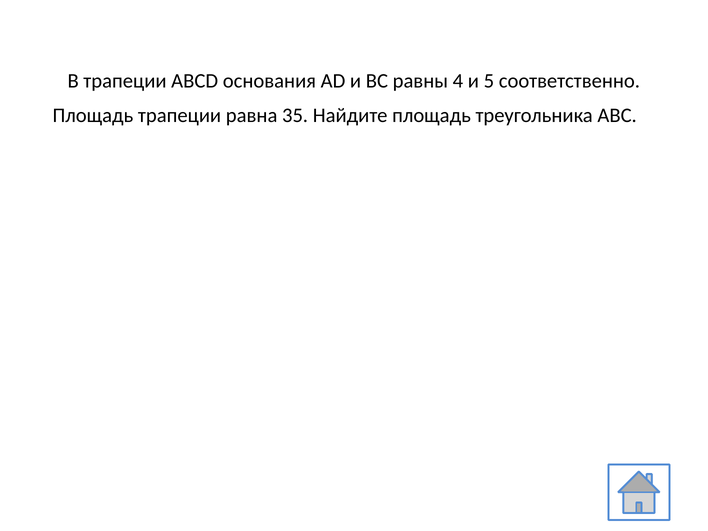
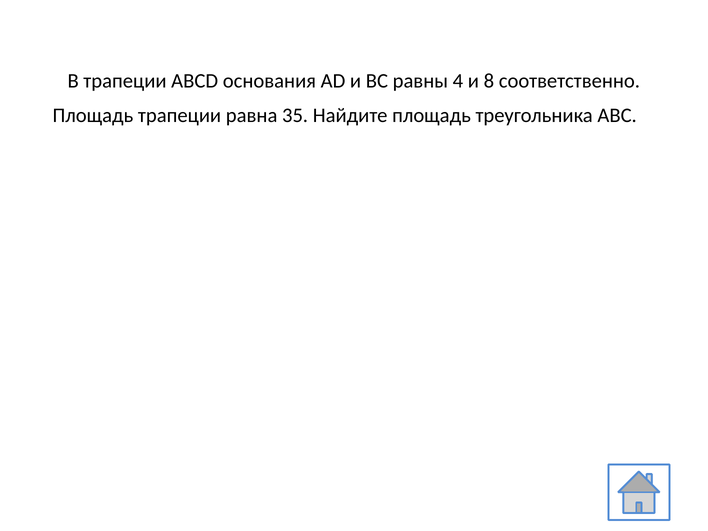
5: 5 -> 8 (489, 81)
